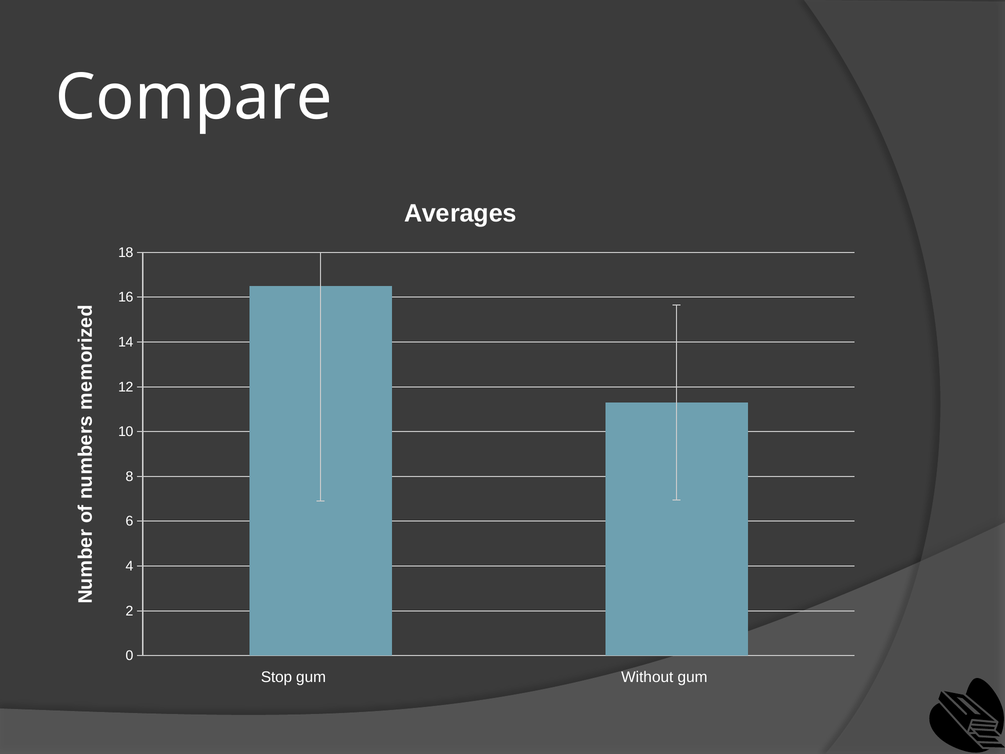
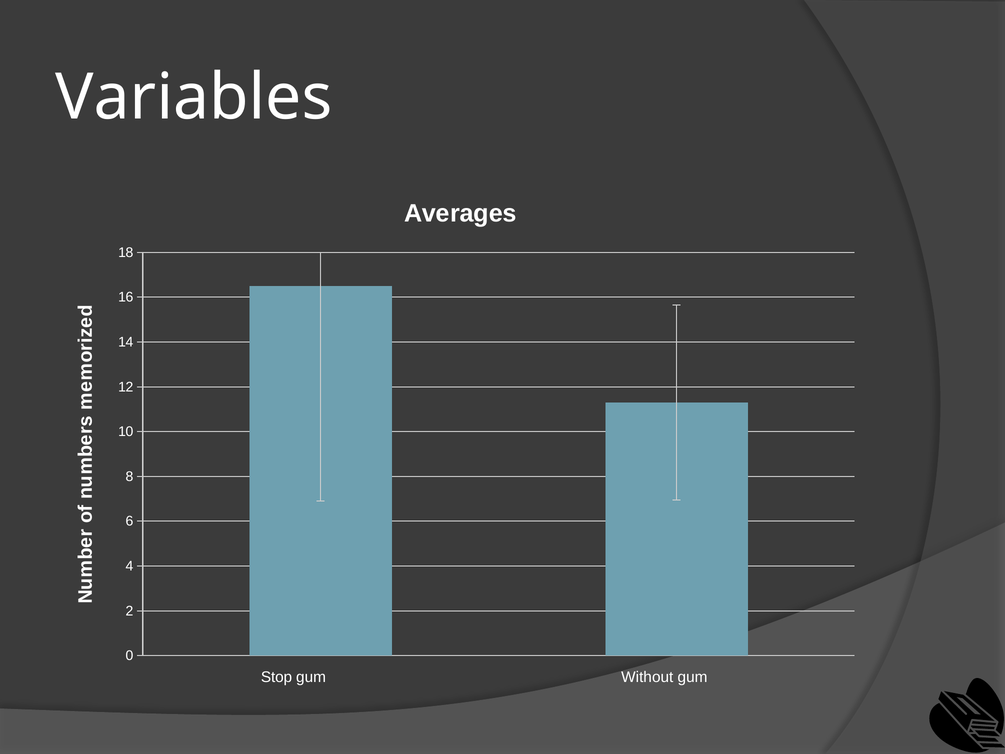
Compare: Compare -> Variables (194, 97)
